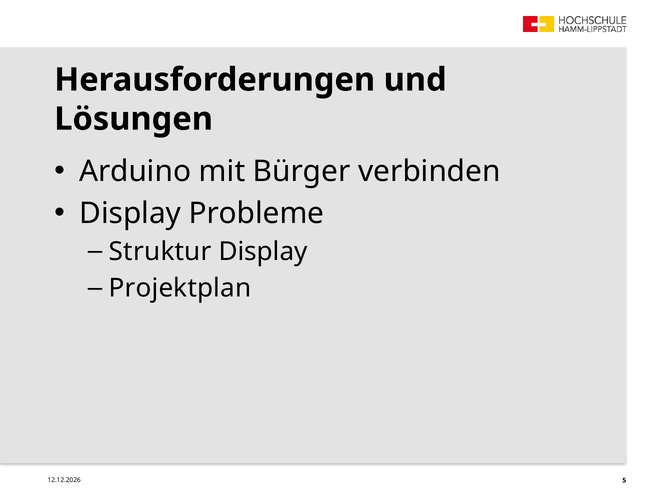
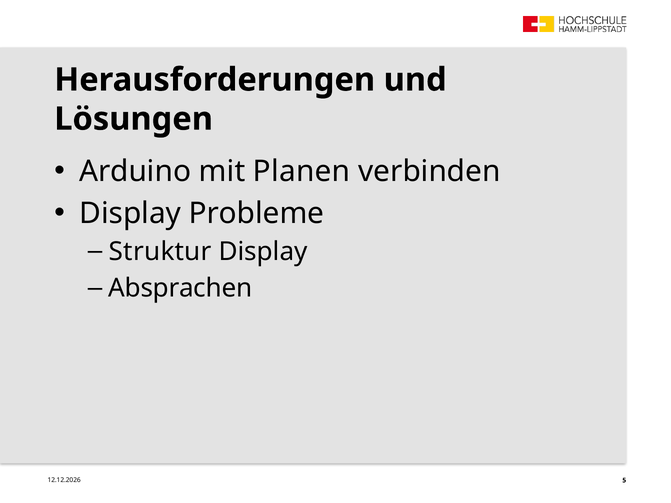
Bürger: Bürger -> Planen (302, 172)
Projektplan: Projektplan -> Absprachen (180, 289)
